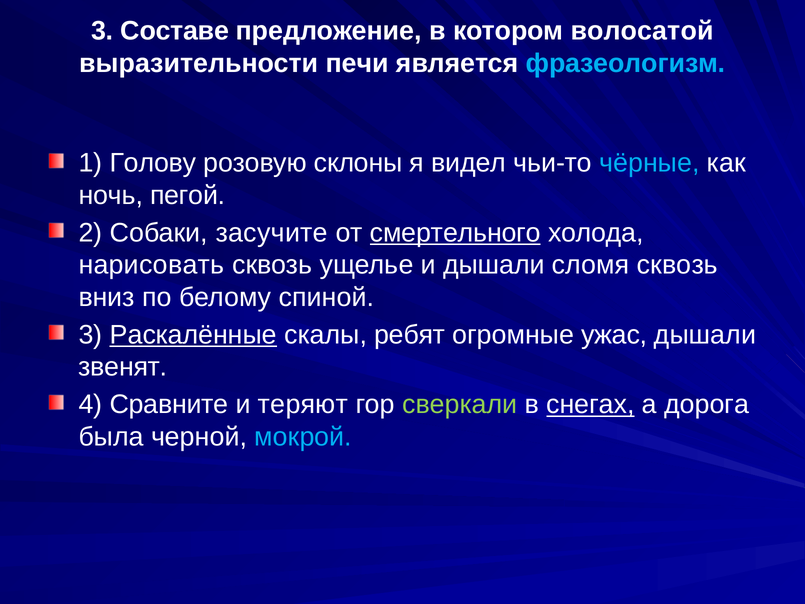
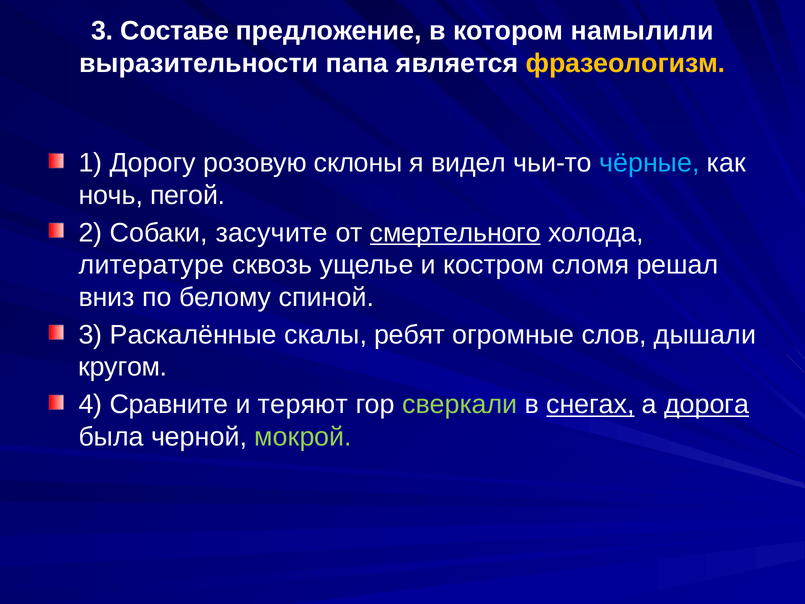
волосатой: волосатой -> намылили (642, 31)
печи: печи -> папа (357, 63)
фразеологизм colour: light blue -> yellow (626, 63)
Голову: Голову -> Дорогу (153, 163)
нарисовать: нарисовать -> литературе (151, 265)
и дышали: дышали -> костром (494, 265)
сломя сквозь: сквозь -> решал (677, 265)
Раскалённые underline: present -> none (193, 335)
ужас: ужас -> слов (614, 335)
звенят: звенят -> кругом (123, 367)
дорога underline: none -> present (707, 404)
мокрой colour: light blue -> light green (303, 437)
